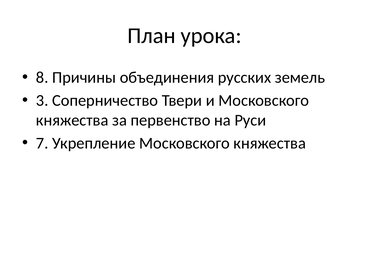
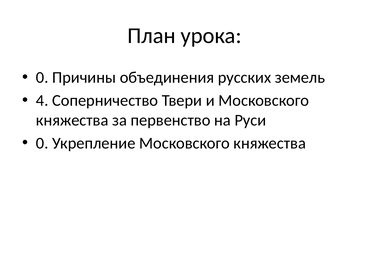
8: 8 -> 0 (42, 77)
3: 3 -> 4 (42, 100)
7: 7 -> 0 (42, 143)
